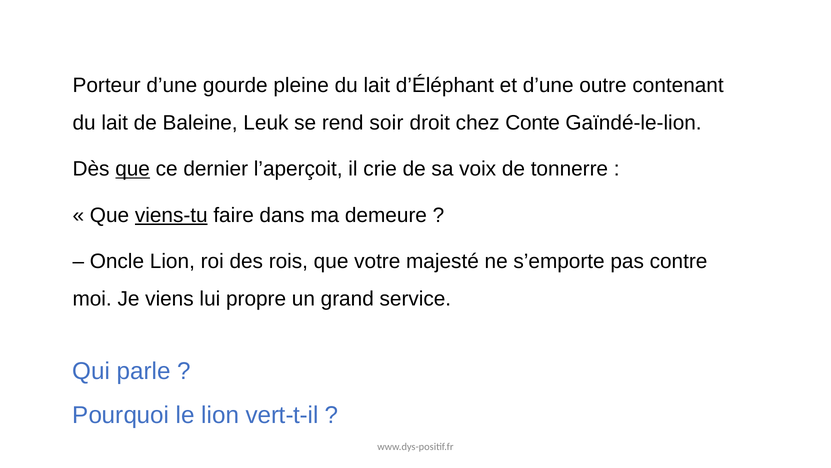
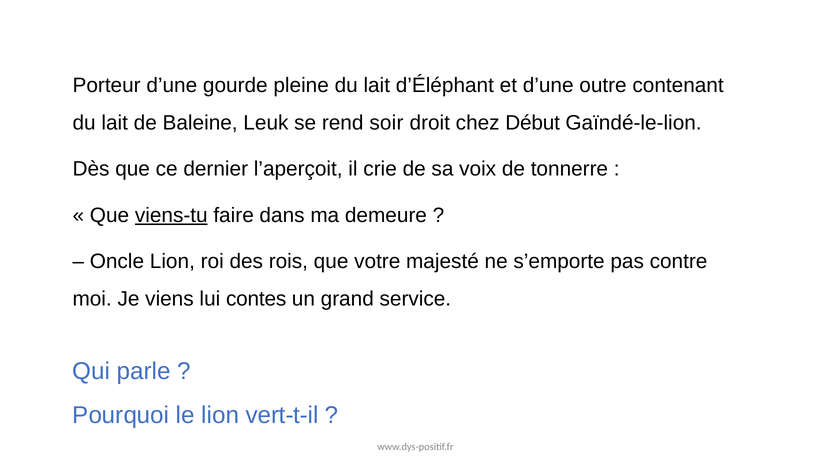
Conte: Conte -> Début (533, 123)
que underline: present -> none (133, 169)
propre: propre -> contes (256, 298)
